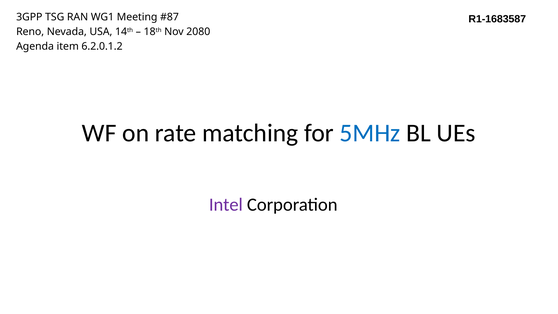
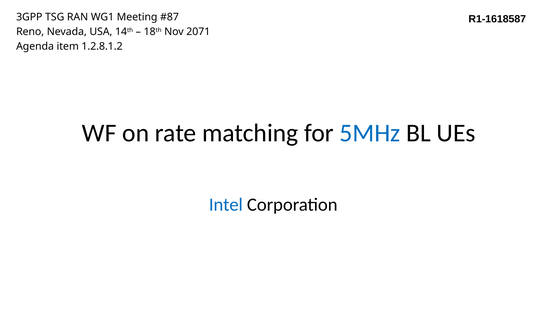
R1-1683587: R1-1683587 -> R1-1618587 (497, 19)
2080: 2080 -> 2071 (198, 32)
6.2.0.1.2: 6.2.0.1.2 -> 1.2.8.1.2 (102, 46)
Intel colour: purple -> blue (226, 204)
